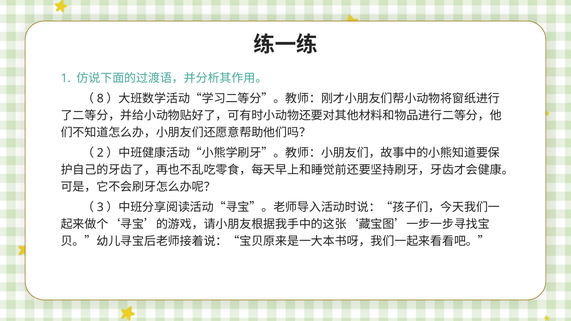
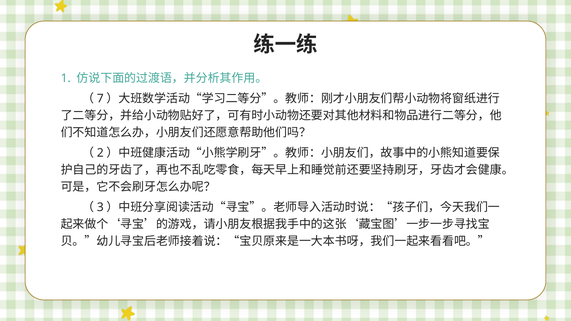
8: 8 -> 7 (100, 99)
